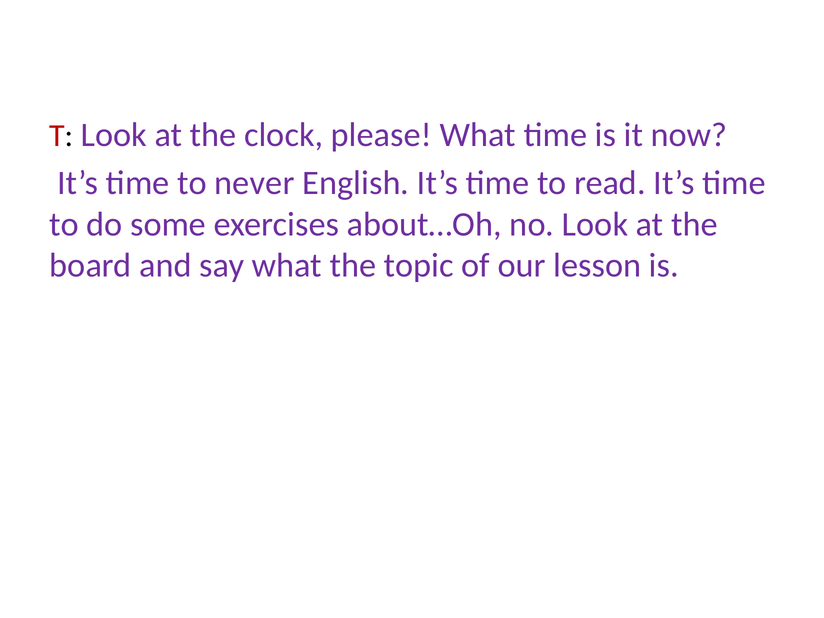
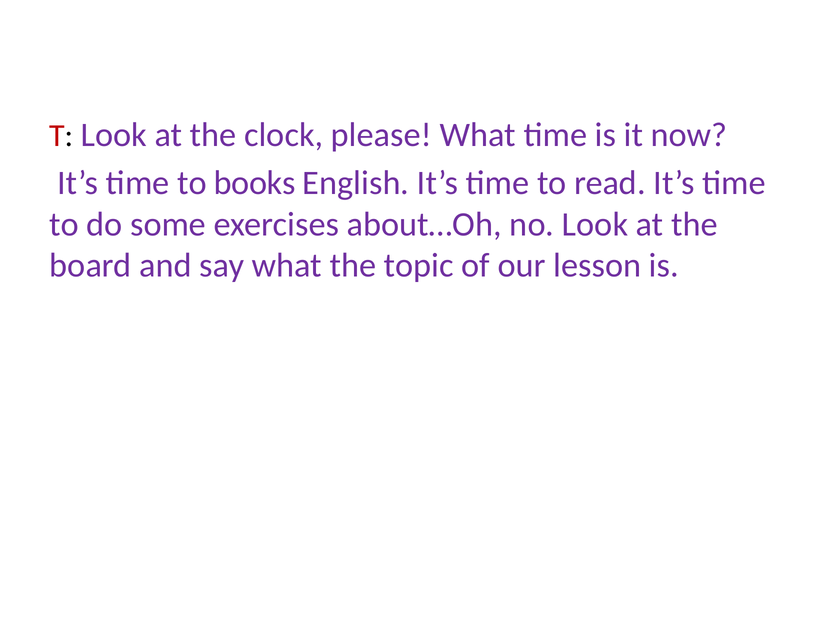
never: never -> books (255, 183)
